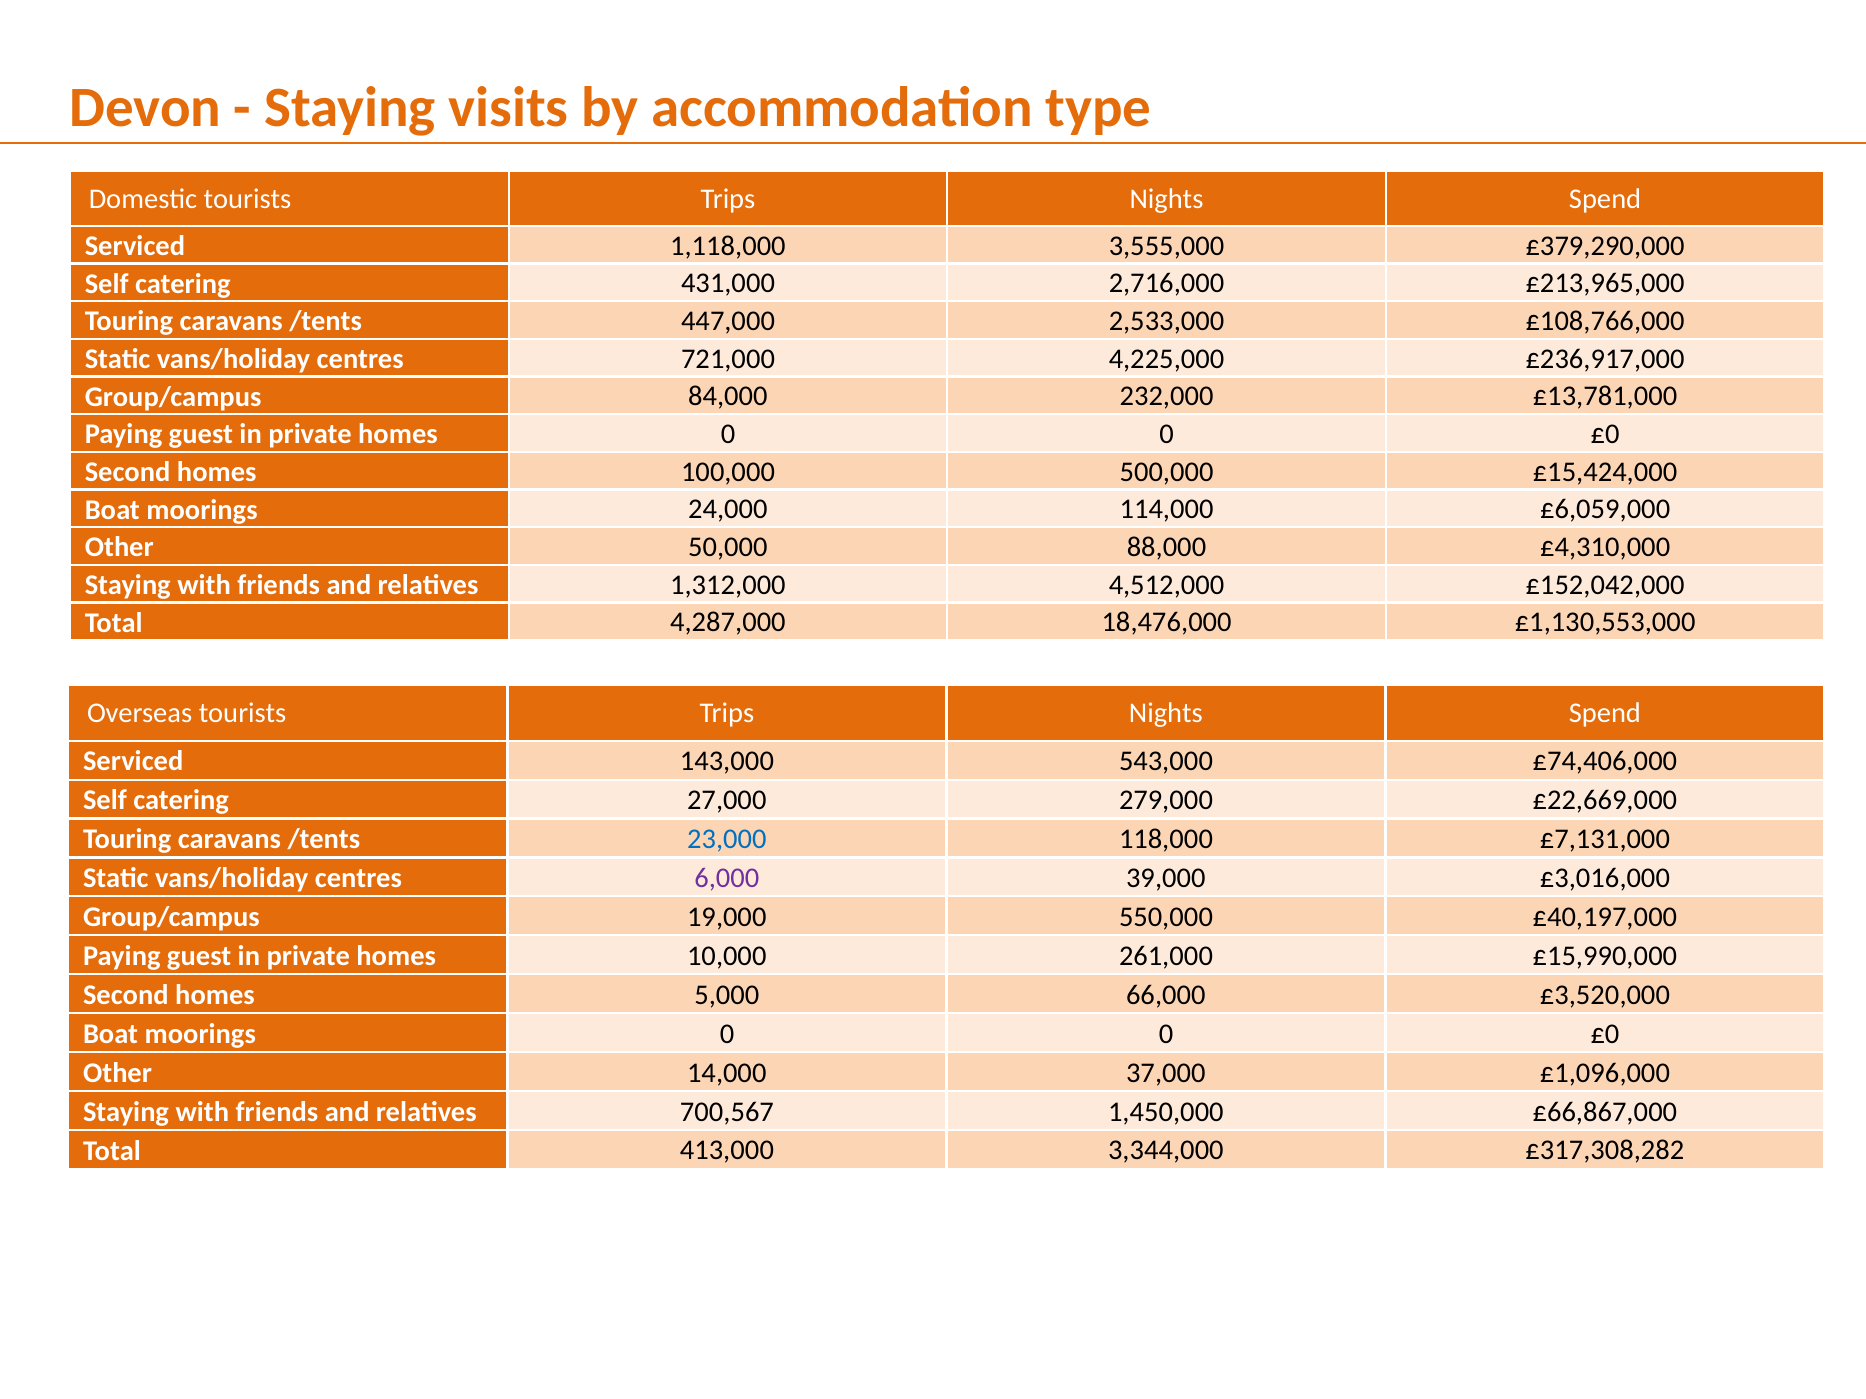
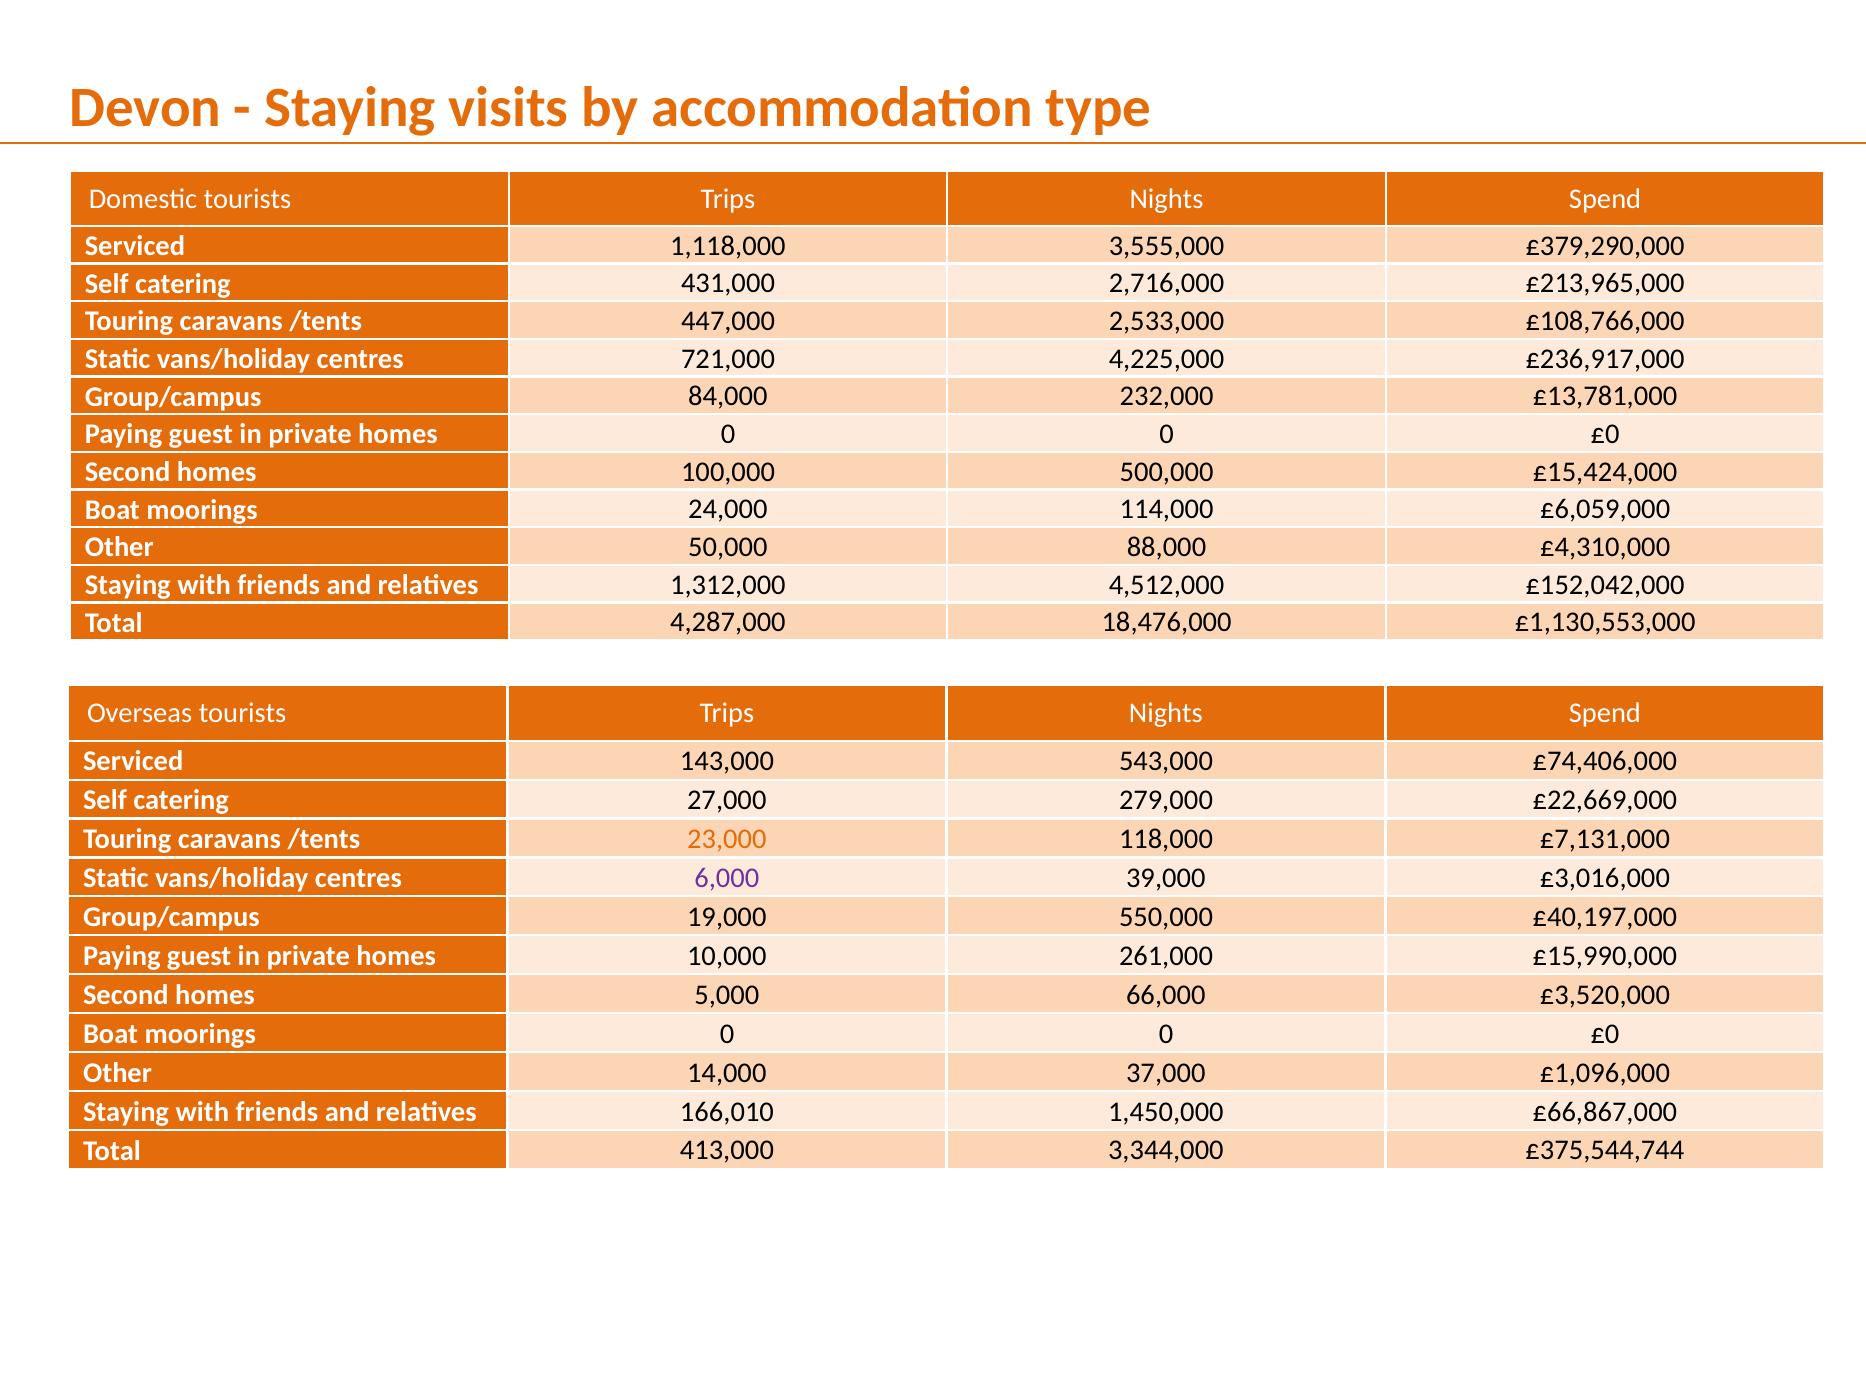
23,000 colour: blue -> orange (727, 839)
700,567: 700,567 -> 166,010 (727, 1112)
£317,308,282: £317,308,282 -> £375,544,744 (1605, 1151)
